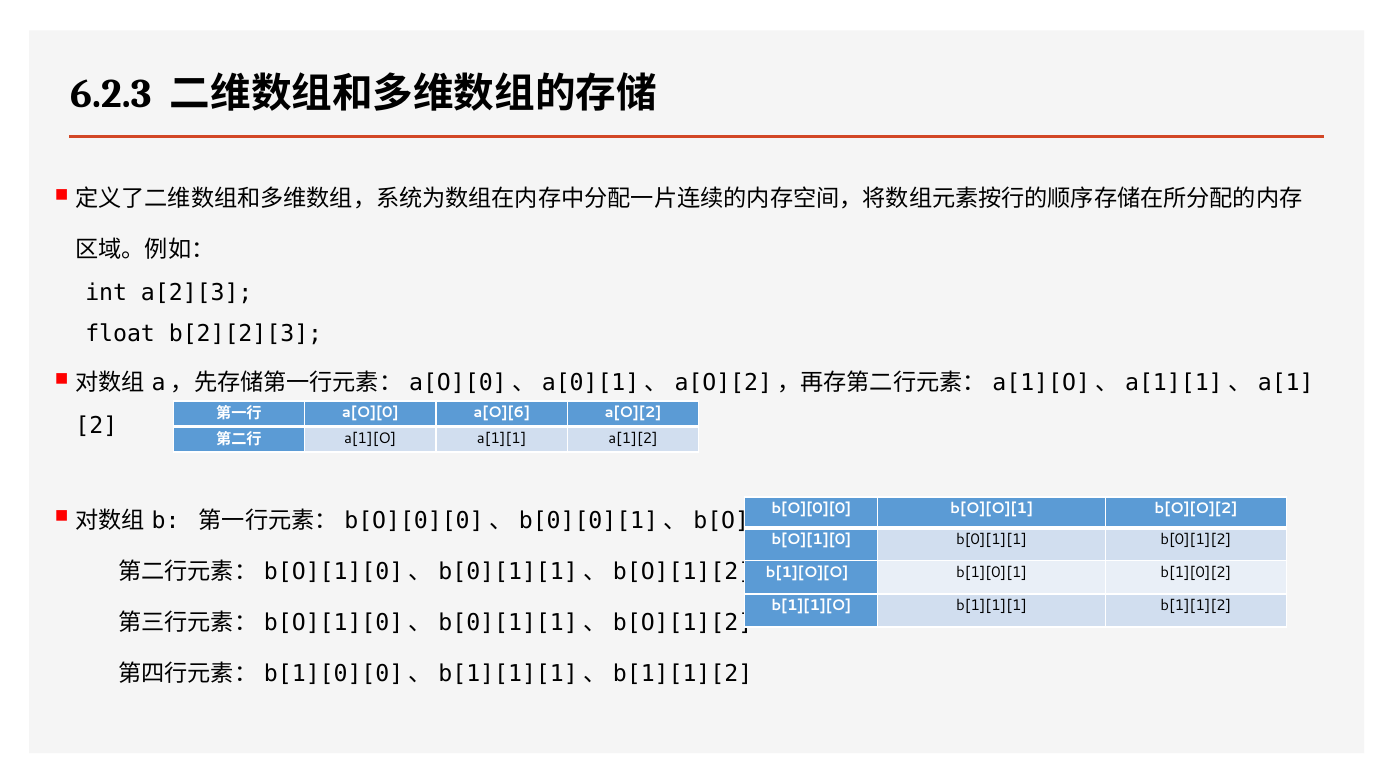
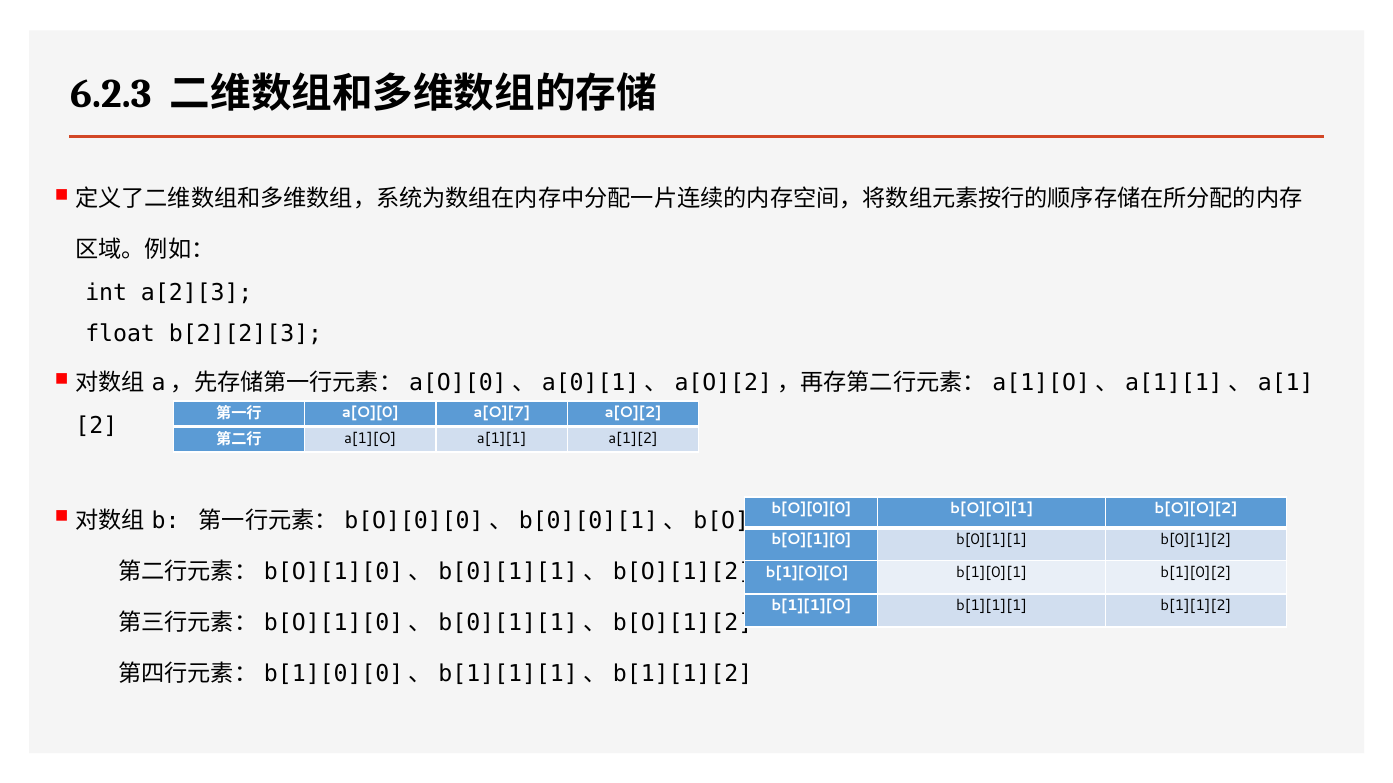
a[O][6: a[O][6 -> a[O][7 (502, 413)
